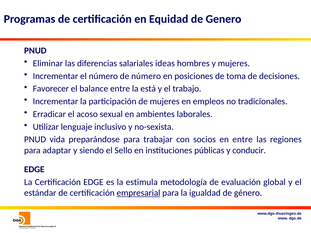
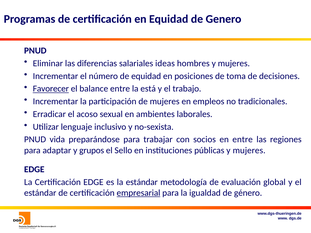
de número: número -> equidad (146, 76)
Favorecer underline: none -> present (51, 89)
siendo: siendo -> grupos (92, 151)
públicas y conducir: conducir -> mujeres (249, 151)
la estimula: estimula -> estándar (142, 182)
